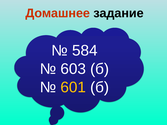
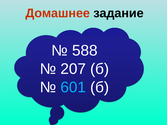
584: 584 -> 588 (85, 51)
603: 603 -> 207 (73, 69)
601 colour: yellow -> light blue (73, 87)
